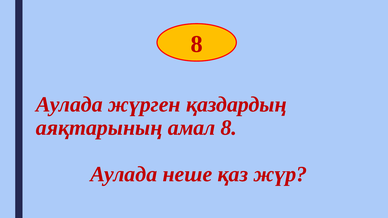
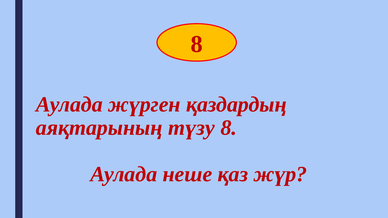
амал: амал -> түзу (191, 128)
